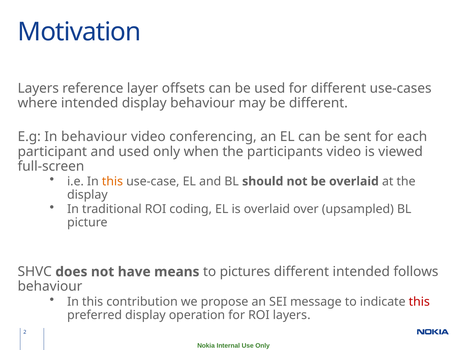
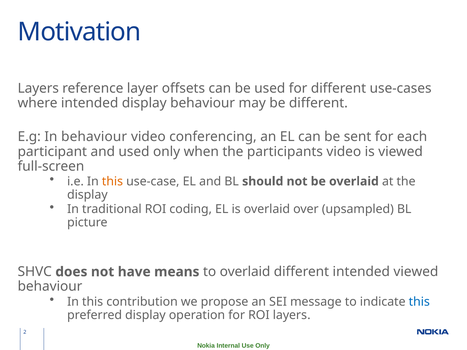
to pictures: pictures -> overlaid (245, 272)
intended follows: follows -> viewed (416, 272)
this colour: red -> blue (419, 302)
